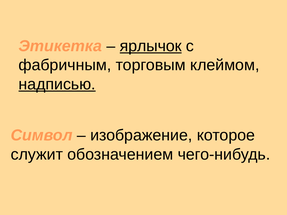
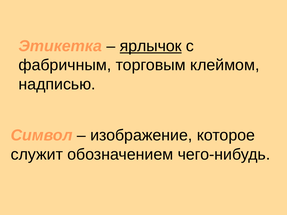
надписью underline: present -> none (57, 84)
